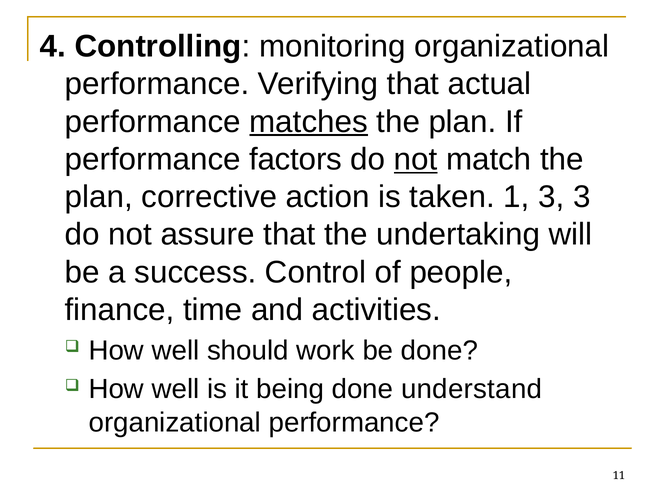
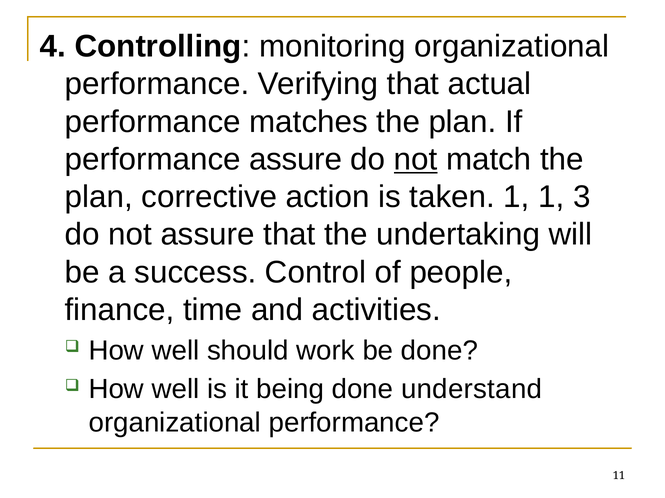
matches underline: present -> none (309, 122)
performance factors: factors -> assure (296, 160)
1 3: 3 -> 1 (551, 197)
